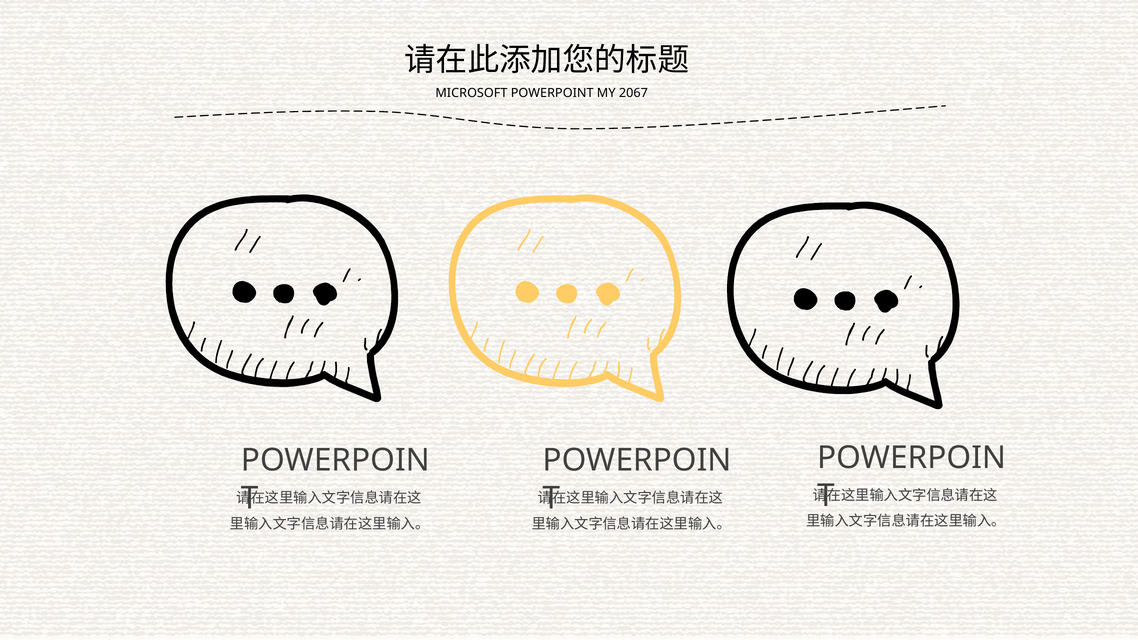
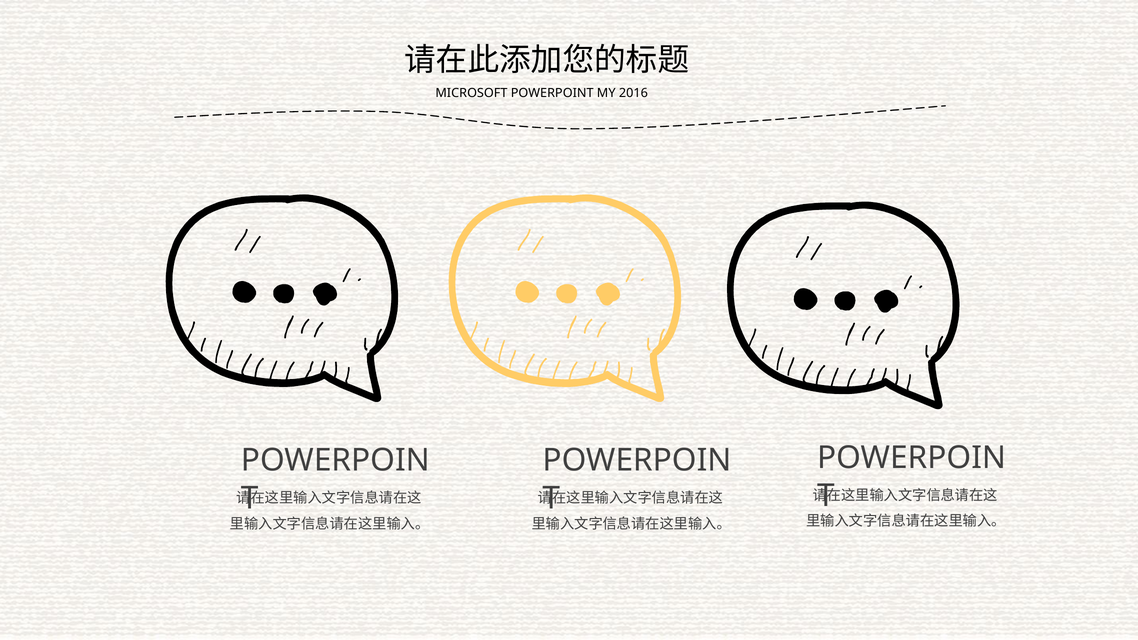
2067: 2067 -> 2016 (633, 93)
